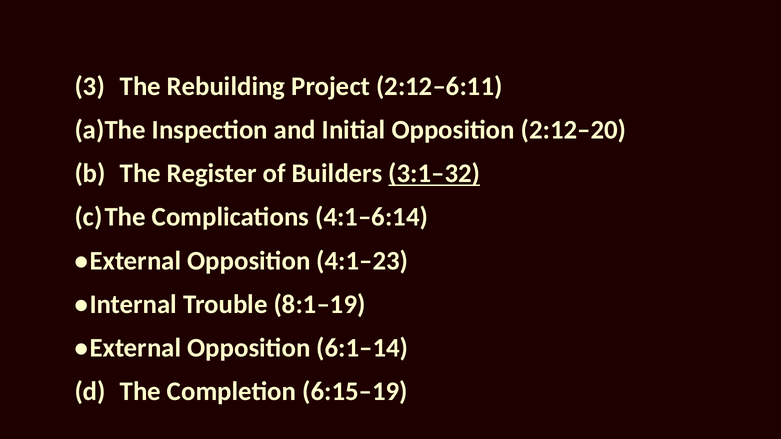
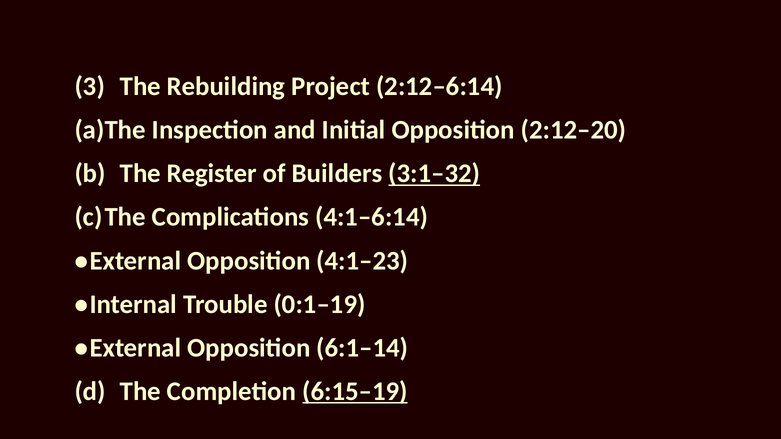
2:12–6:11: 2:12–6:11 -> 2:12–6:14 (439, 87)
8:1–19: 8:1–19 -> 0:1–19 (320, 304)
6:15–19 underline: none -> present (355, 391)
